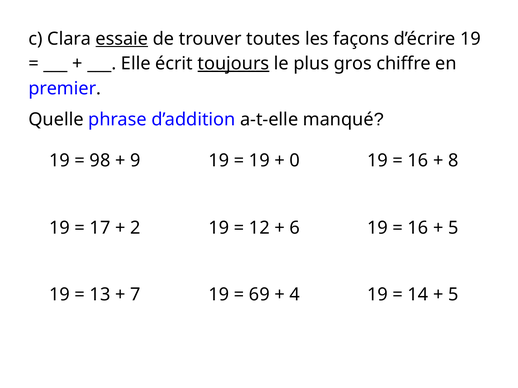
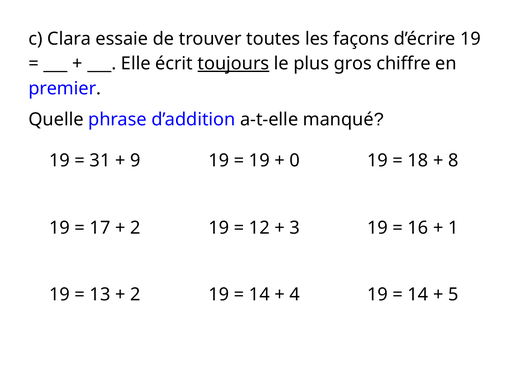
essaie underline: present -> none (122, 39)
98: 98 -> 31 (100, 161)
16: 16 -> 18 (418, 161)
6: 6 -> 3 (295, 228)
5: 5 -> 1 (453, 228)
7: 7 -> 2 (135, 295)
69: 69 -> 14 (259, 295)
